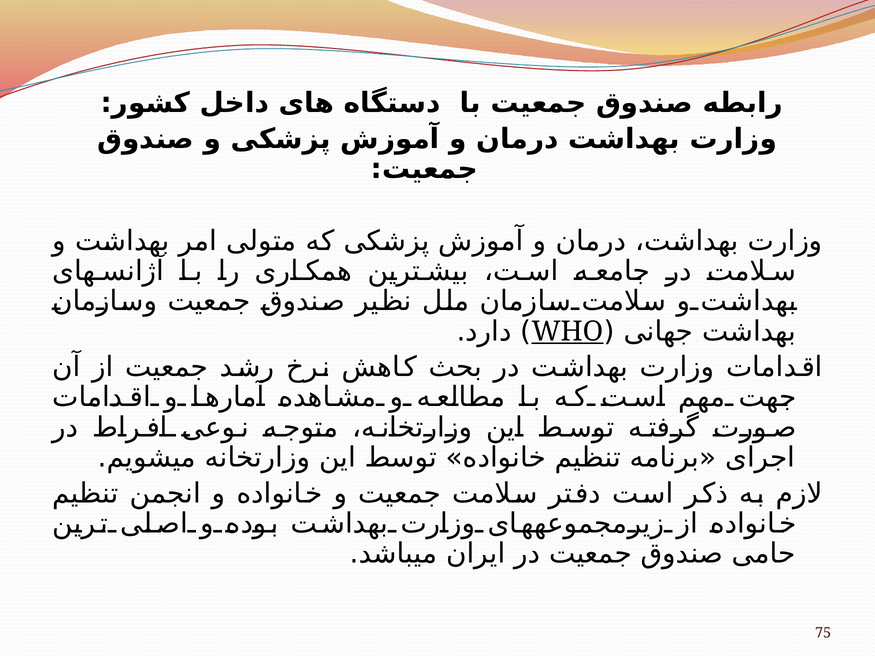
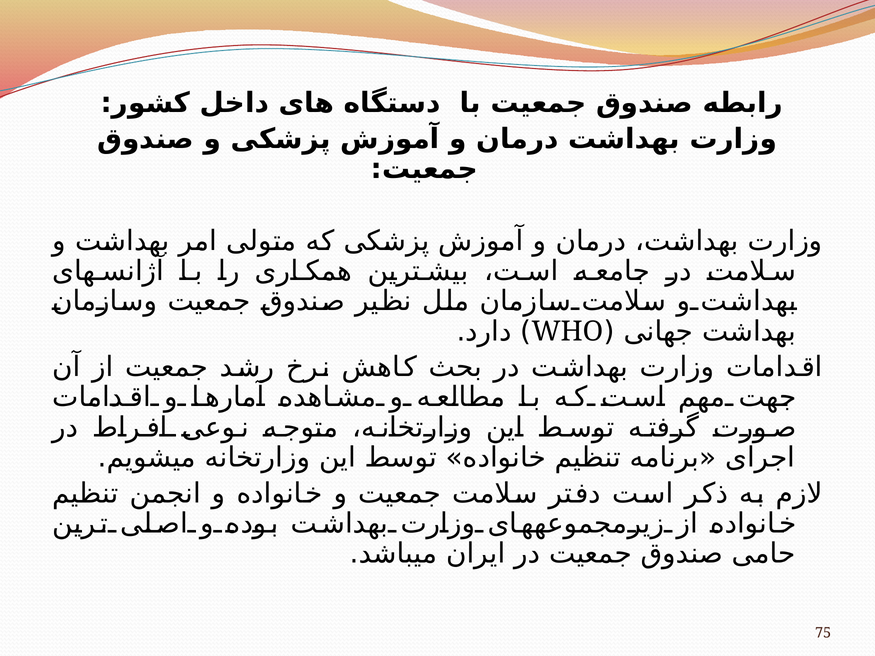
WHO underline: present -> none (568, 331)
